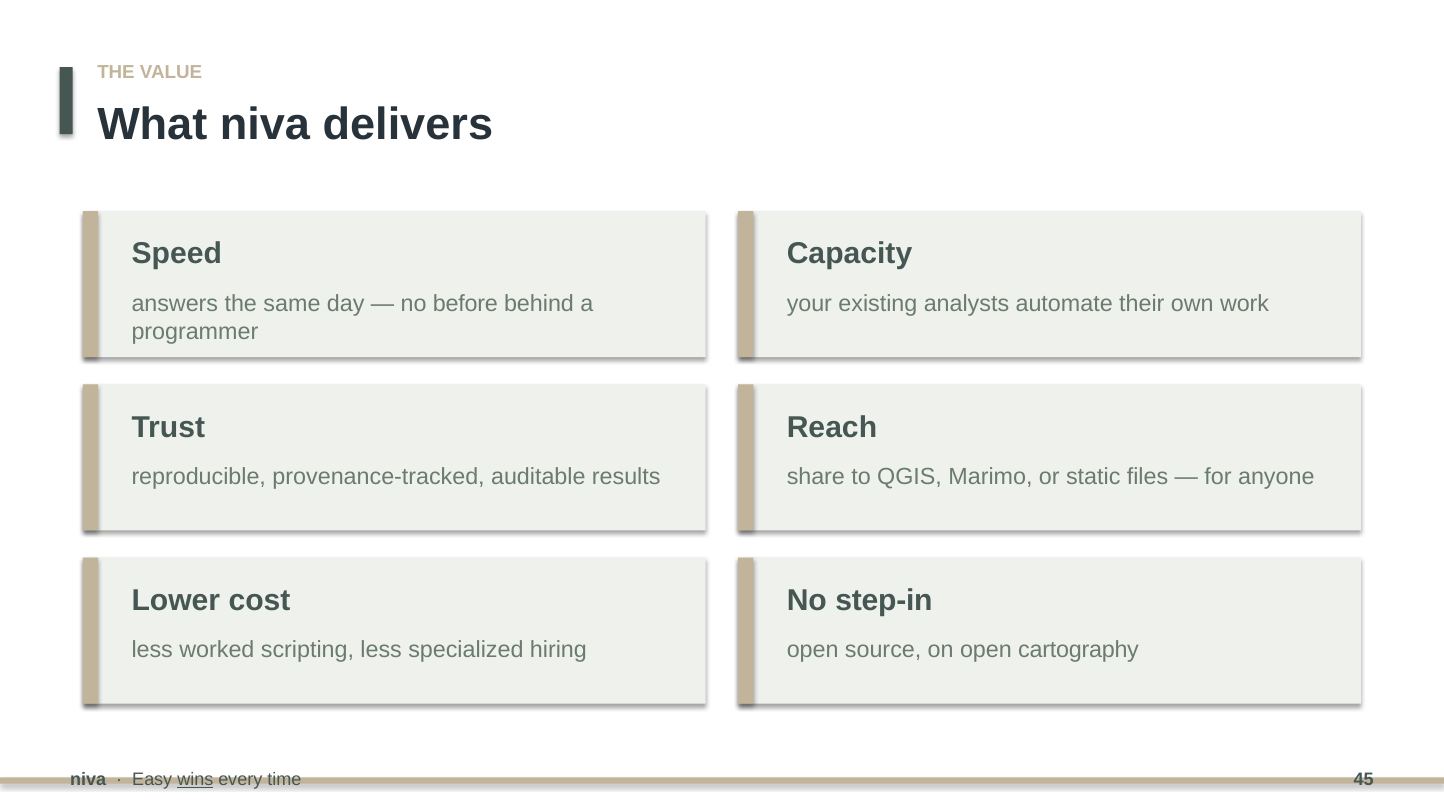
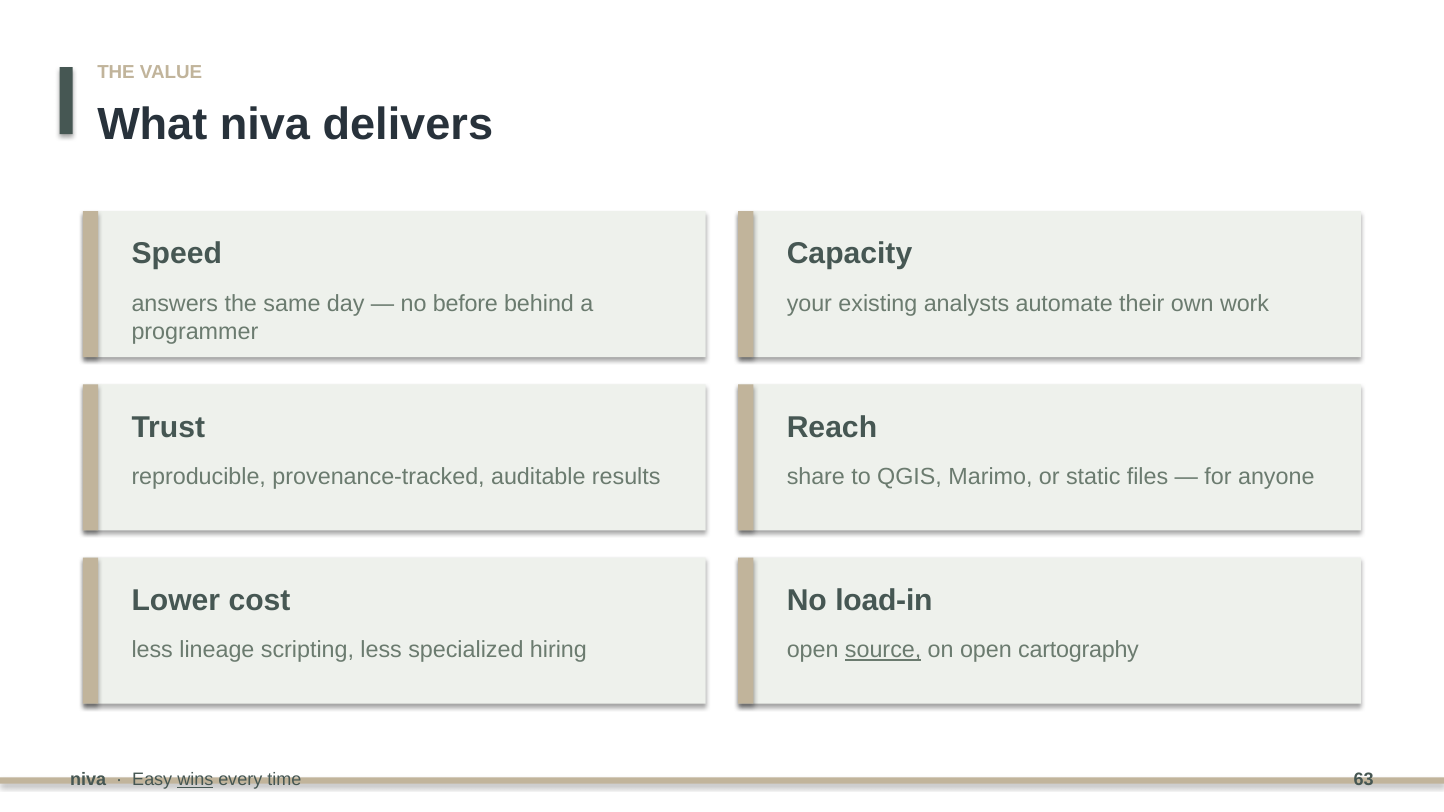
step-in: step-in -> load-in (884, 601)
worked: worked -> lineage (217, 650)
source underline: none -> present (883, 650)
45: 45 -> 63 (1364, 780)
